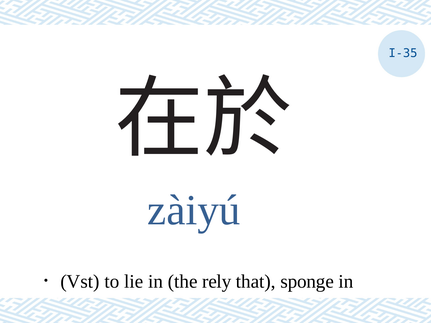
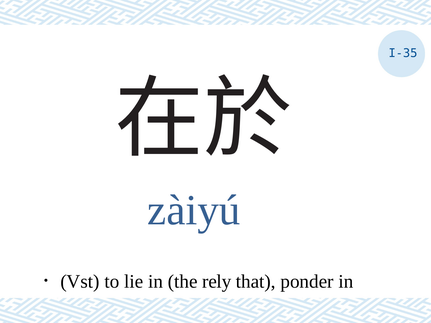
sponge: sponge -> ponder (307, 282)
